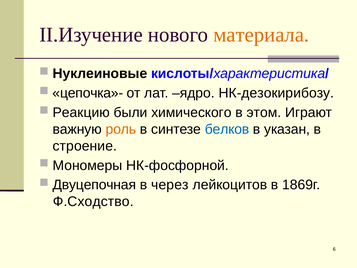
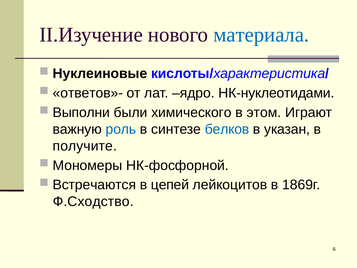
материала colour: orange -> blue (261, 35)
цепочка»-: цепочка»- -> ответов»- (88, 93)
НК-дезокирибозу: НК-дезокирибозу -> НК-нуклеотидами (276, 93)
Реакцию: Реакцию -> Выполни (81, 112)
роль colour: orange -> blue (121, 129)
строение: строение -> получите (85, 146)
Двуцепочная: Двуцепочная -> Встречаются (94, 185)
через: через -> цепей (170, 185)
